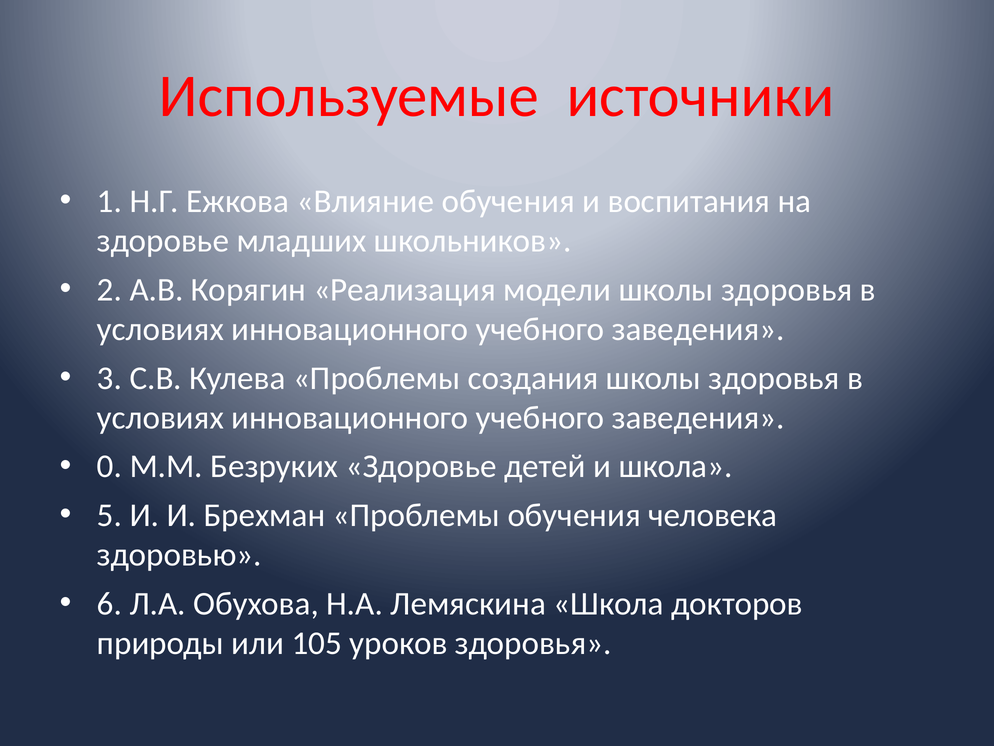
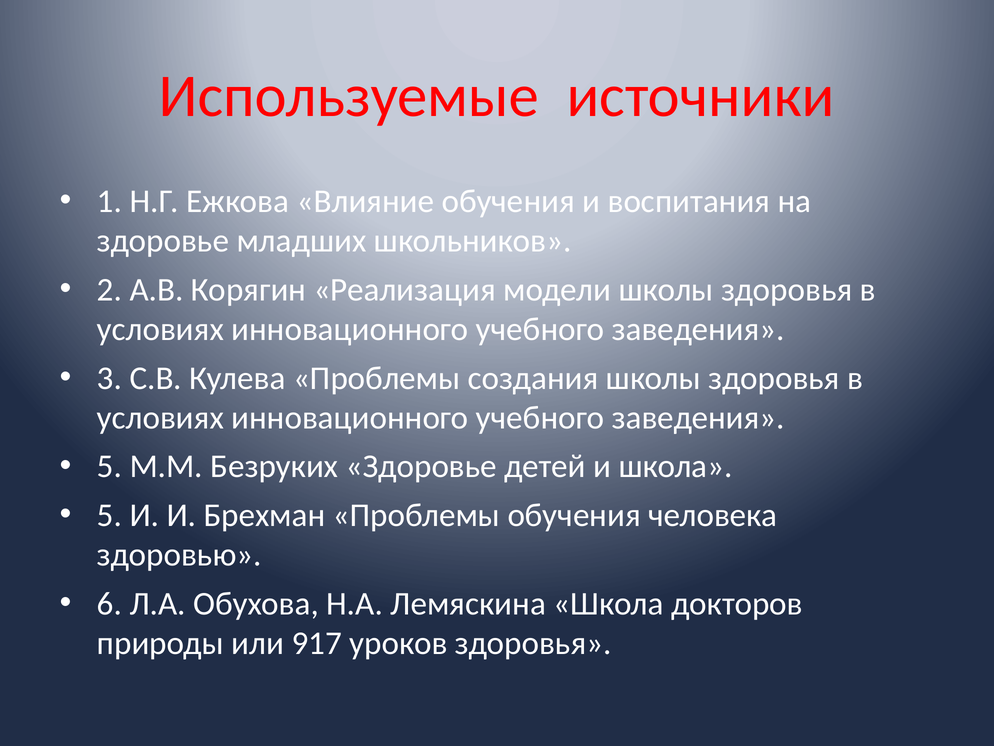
0: 0 -> 5 (109, 466)
105: 105 -> 917 (317, 643)
